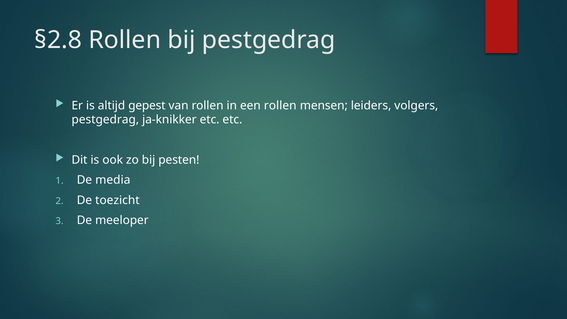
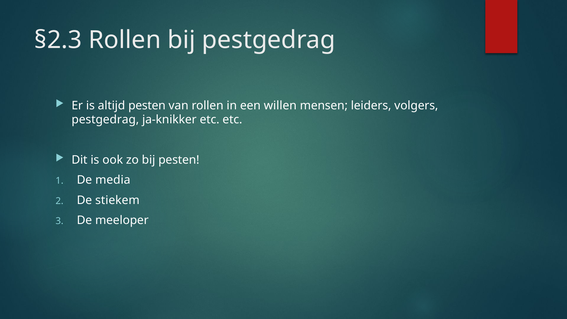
§2.8: §2.8 -> §2.3 (58, 40)
altijd gepest: gepest -> pesten (147, 106)
een rollen: rollen -> willen (280, 106)
toezicht: toezicht -> stiekem (117, 200)
